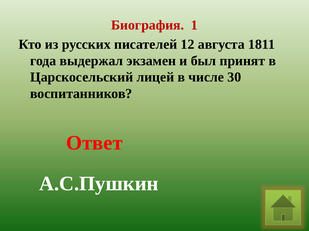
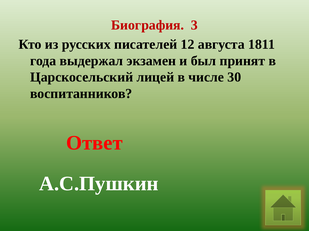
1: 1 -> 3 (194, 25)
